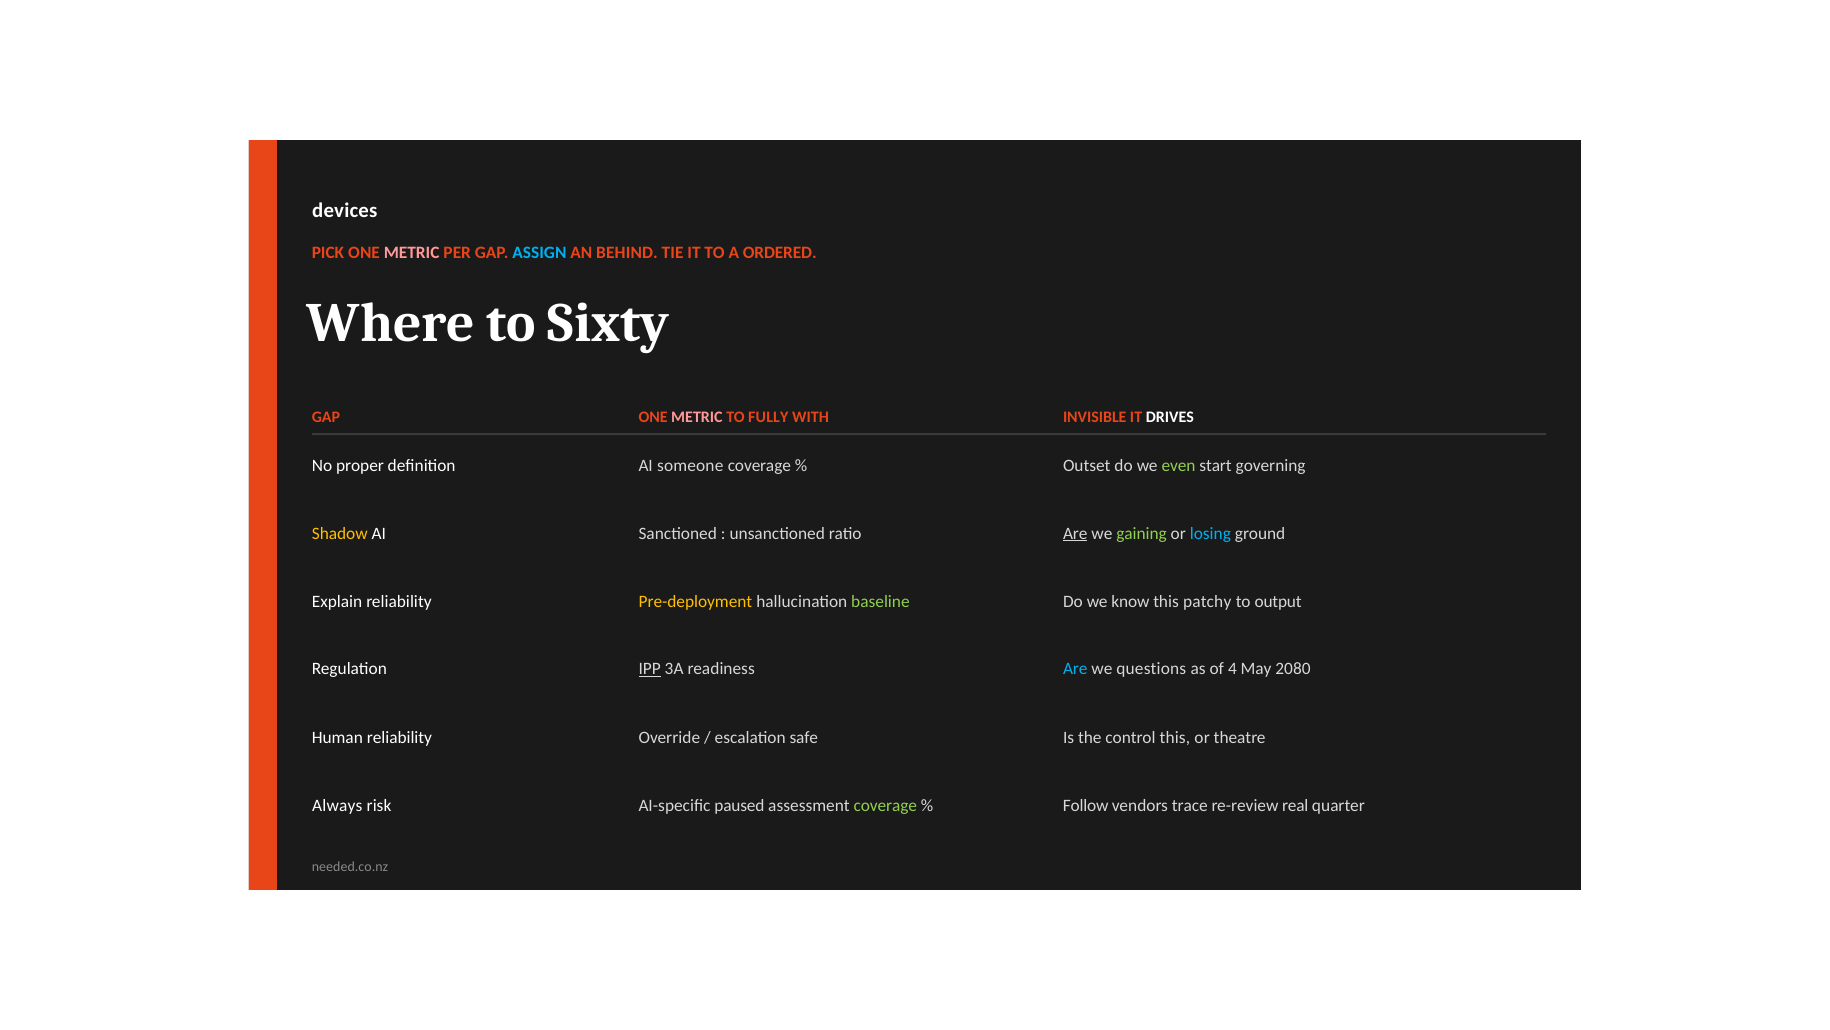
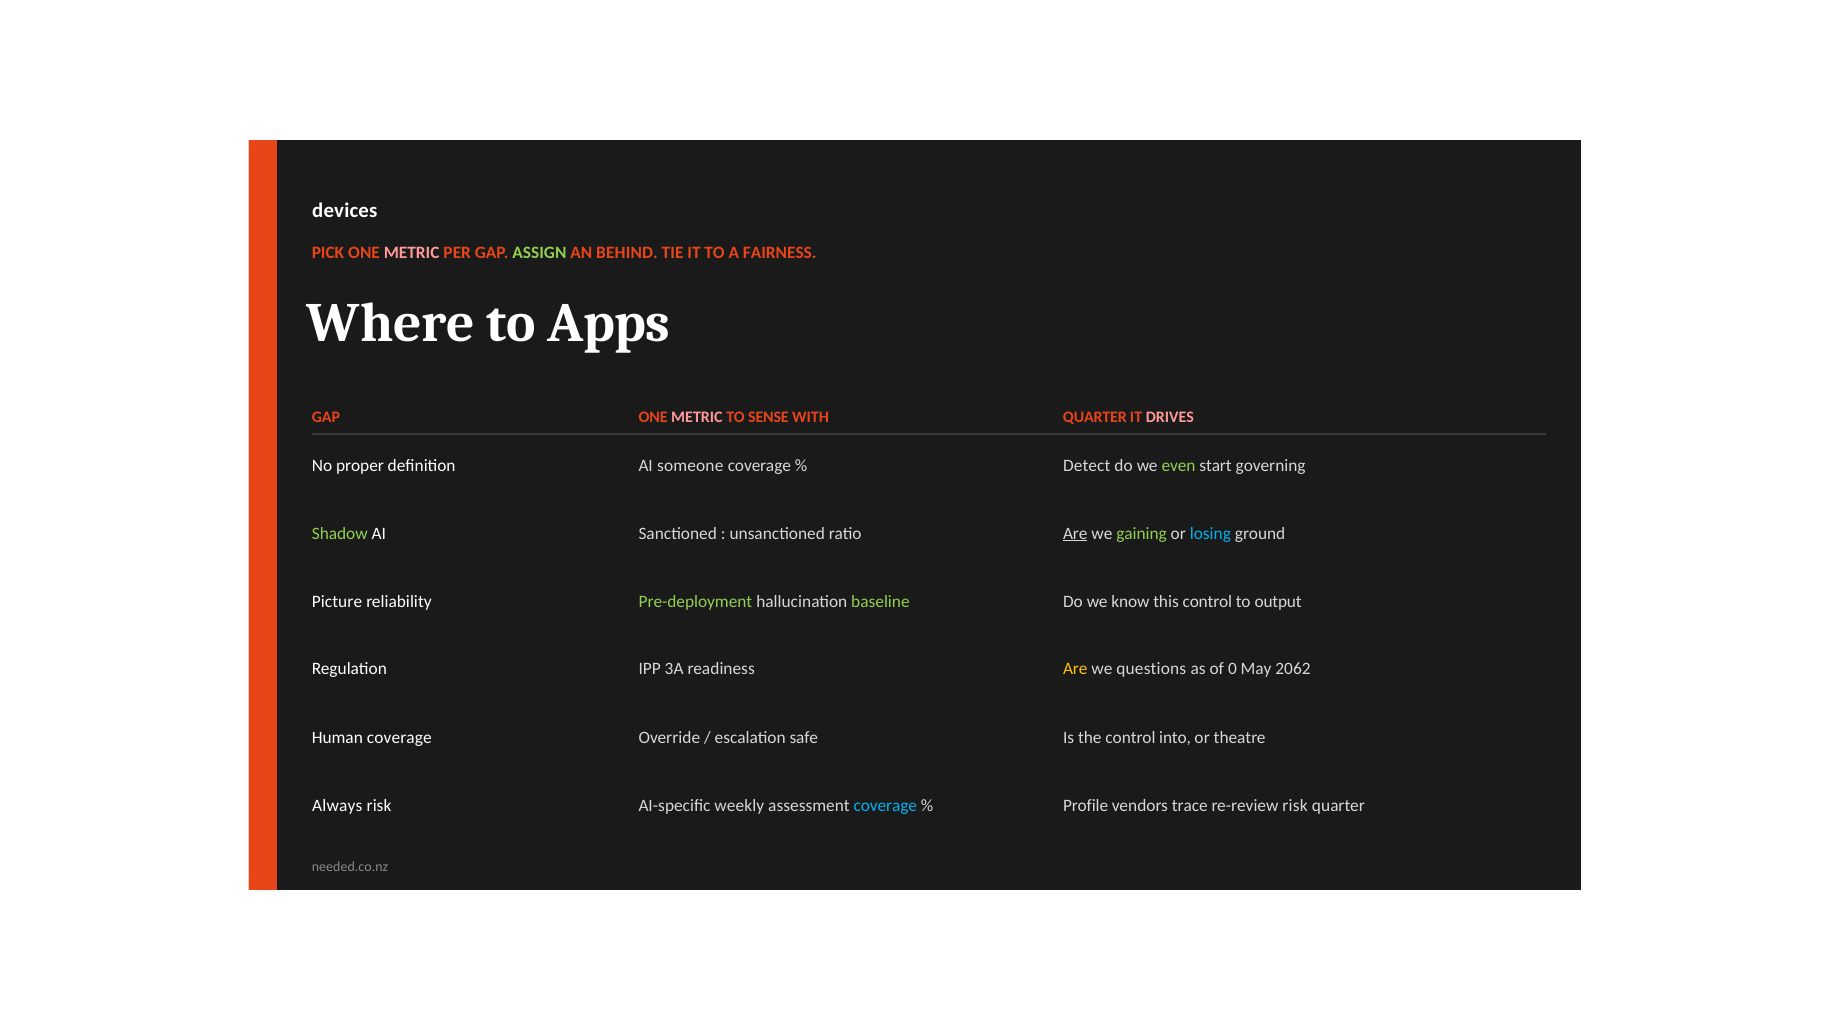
ASSIGN colour: light blue -> light green (539, 252)
ORDERED: ORDERED -> FAIRNESS (780, 252)
Sixty: Sixty -> Apps (609, 323)
FULLY: FULLY -> SENSE (768, 417)
WITH INVISIBLE: INVISIBLE -> QUARTER (1095, 417)
DRIVES colour: white -> pink (1170, 417)
Outset: Outset -> Detect (1087, 465)
Shadow colour: yellow -> light green (340, 533)
Explain: Explain -> Picture (337, 601)
Pre-deployment colour: yellow -> light green (695, 601)
this patchy: patchy -> control (1207, 601)
IPP underline: present -> none (650, 669)
Are colour: light blue -> yellow (1075, 669)
4: 4 -> 0 (1232, 669)
2080: 2080 -> 2062 (1293, 669)
Human reliability: reliability -> coverage (399, 737)
control this: this -> into (1175, 737)
paused: paused -> weekly (739, 805)
coverage colour: light green -> light blue (885, 805)
Follow: Follow -> Profile (1086, 805)
re-review real: real -> risk (1295, 805)
